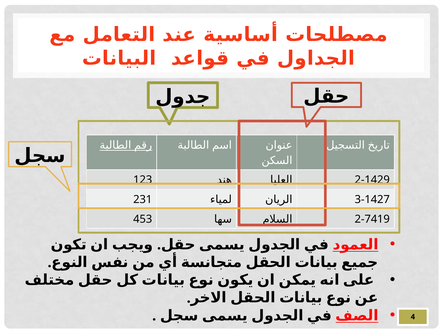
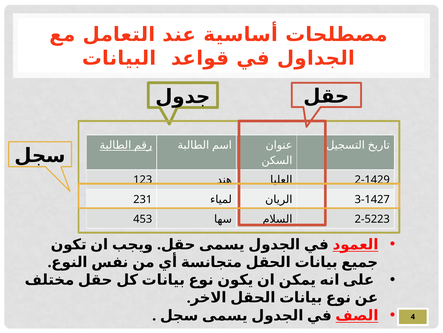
2-7419: 2-7419 -> 2-5223 (372, 219)
